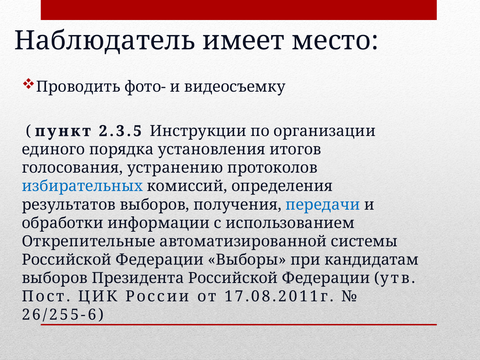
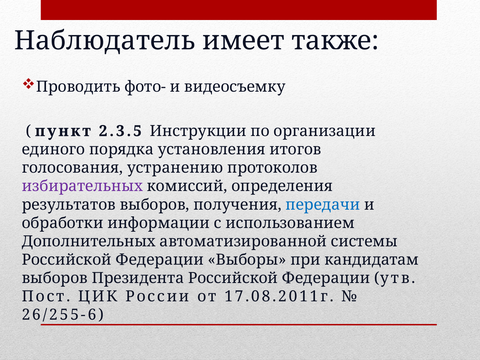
место: место -> также (335, 41)
избирательных colour: blue -> purple (82, 186)
Открепительные: Открепительные -> Дополнительных (89, 241)
